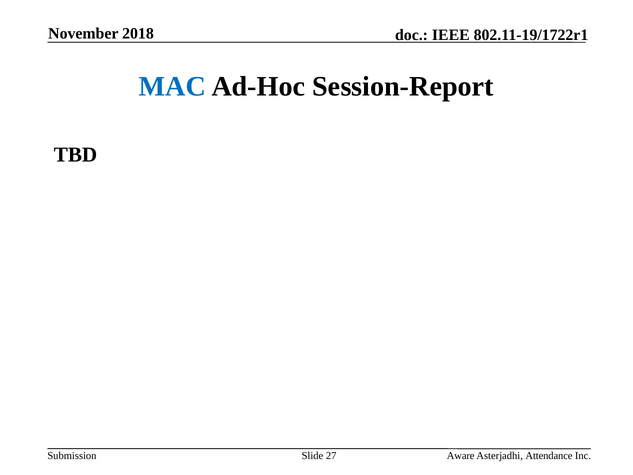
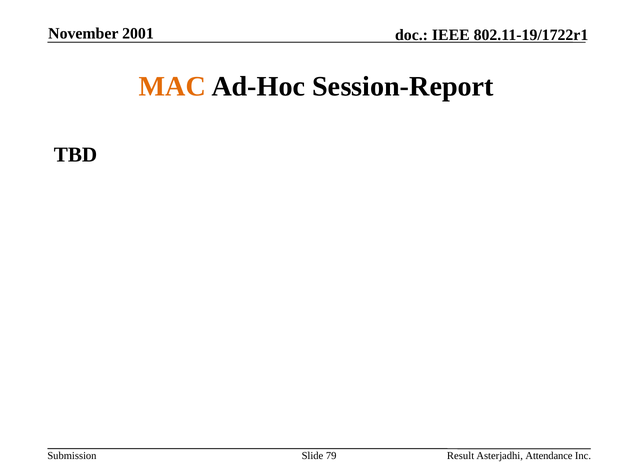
2018: 2018 -> 2001 (138, 34)
MAC colour: blue -> orange (172, 86)
27: 27 -> 79 (331, 455)
Aware: Aware -> Result (461, 455)
